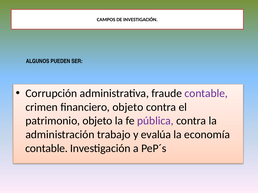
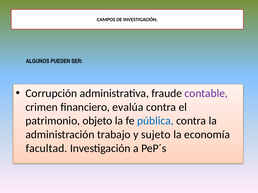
financiero objeto: objeto -> evalúa (128, 107)
pública colour: purple -> blue (155, 121)
evalúa: evalúa -> sujeto (156, 135)
contable: contable -> facultad (46, 149)
